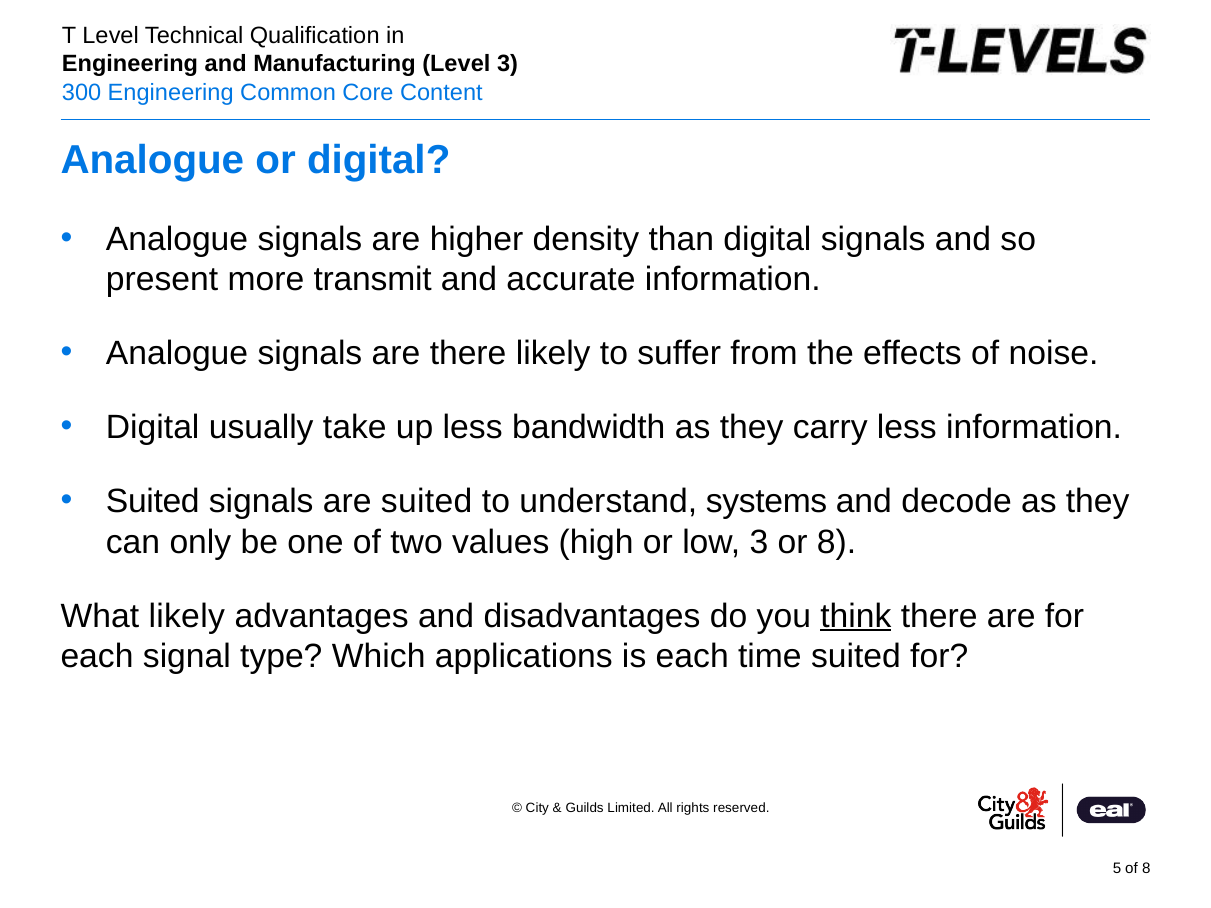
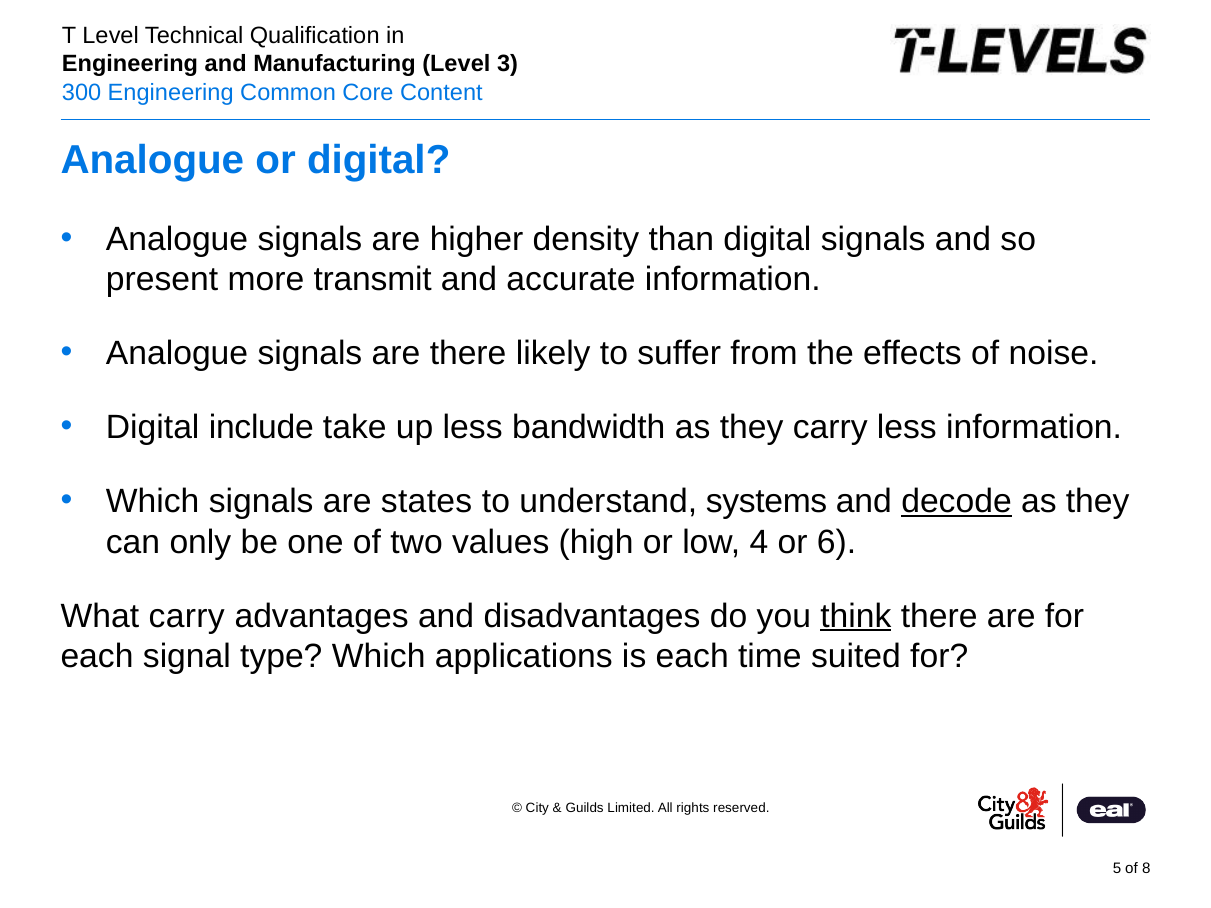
usually: usually -> include (261, 428)
Suited: Suited -> Which (153, 502)
are suited: suited -> states (427, 502)
decode underline: none -> present (957, 502)
low 3: 3 -> 4 (759, 542)
or 8: 8 -> 6 (837, 542)
What likely: likely -> carry (187, 616)
